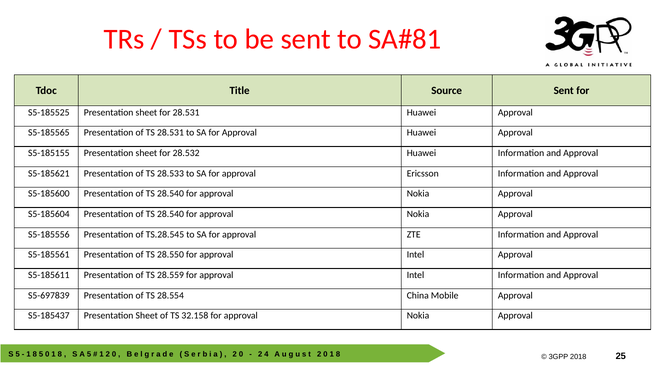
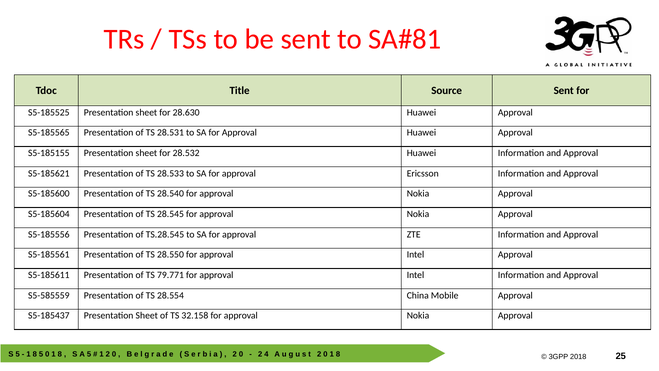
for 28.531: 28.531 -> 28.630 (186, 112)
28.540: 28.540 -> 28.545 (170, 214)
28.559: 28.559 -> 79.771 (170, 275)
S5-697839: S5-697839 -> S5-585559 (49, 295)
